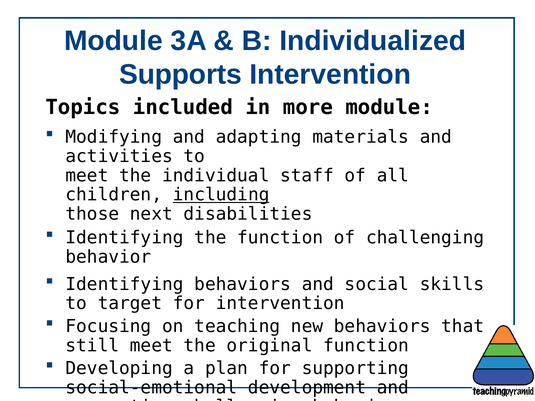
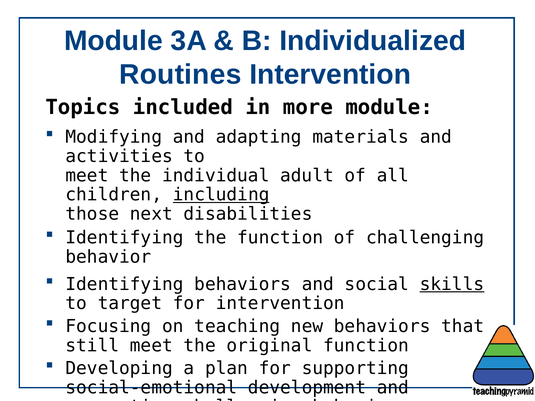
Supports: Supports -> Routines (180, 75)
staff: staff -> adult (307, 176)
skills underline: none -> present (452, 284)
